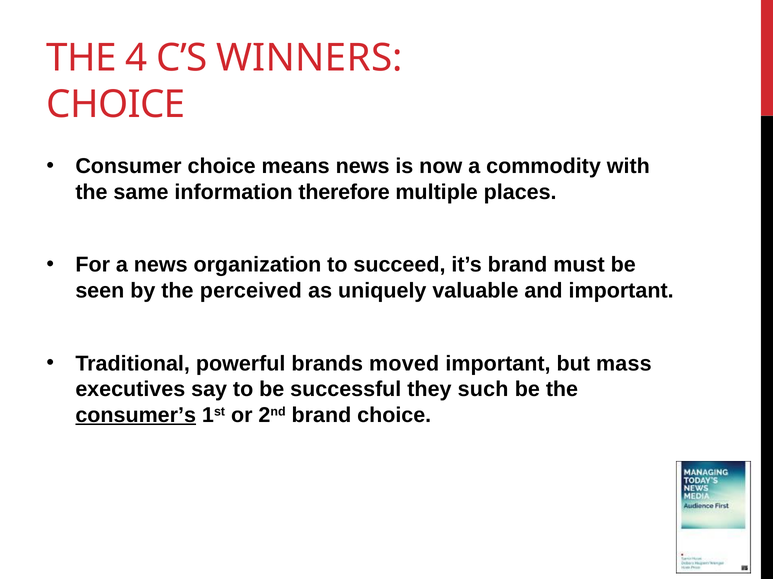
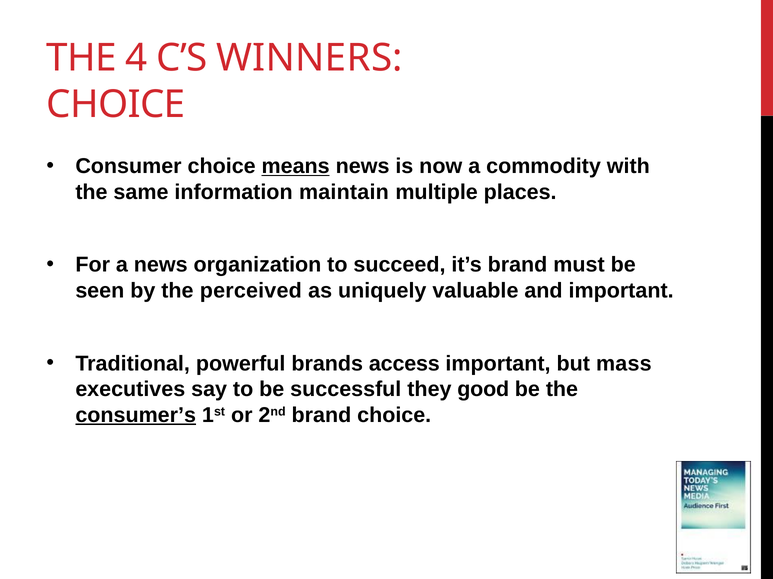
means underline: none -> present (296, 166)
therefore: therefore -> maintain (344, 192)
moved: moved -> access (404, 364)
such: such -> good (483, 390)
